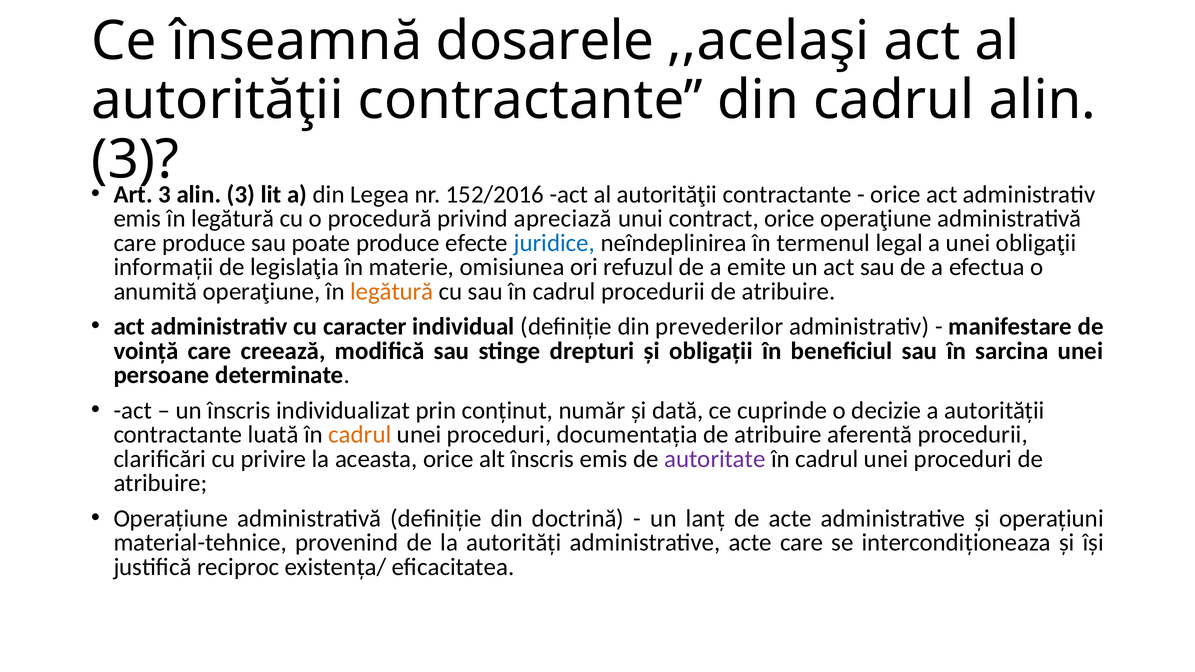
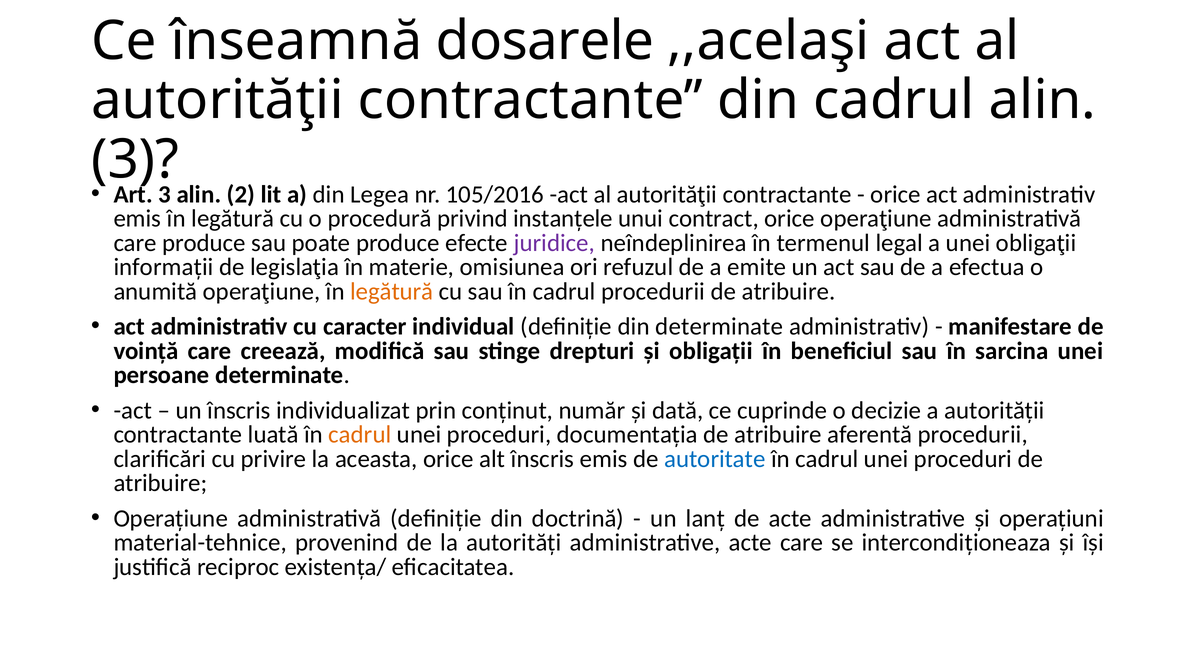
3: 3 -> 2 (241, 195)
152/2016: 152/2016 -> 105/2016 (495, 195)
apreciază: apreciază -> instanțele (563, 219)
juridice colour: blue -> purple (554, 243)
din prevederilor: prevederilor -> determinate (719, 327)
autoritate colour: purple -> blue (715, 459)
